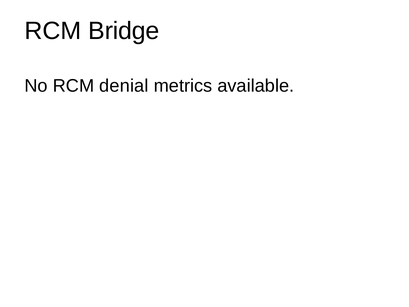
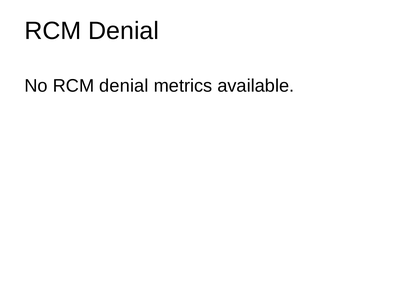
Bridge: Bridge -> Denial (124, 31)
